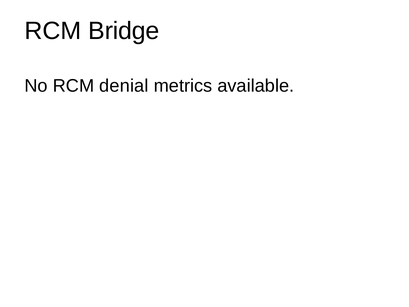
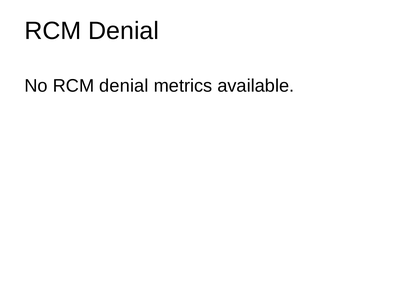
Bridge: Bridge -> Denial (124, 31)
